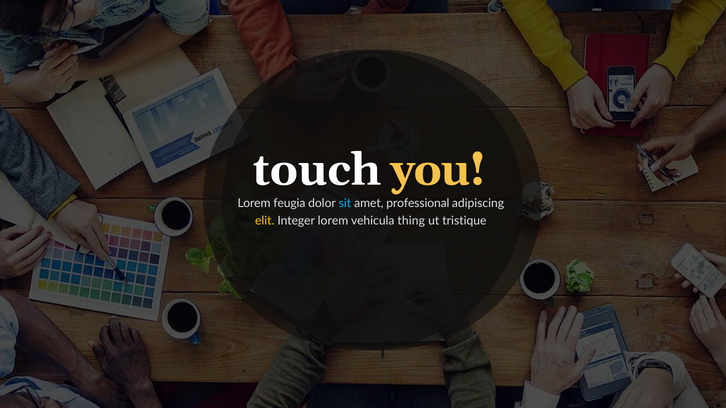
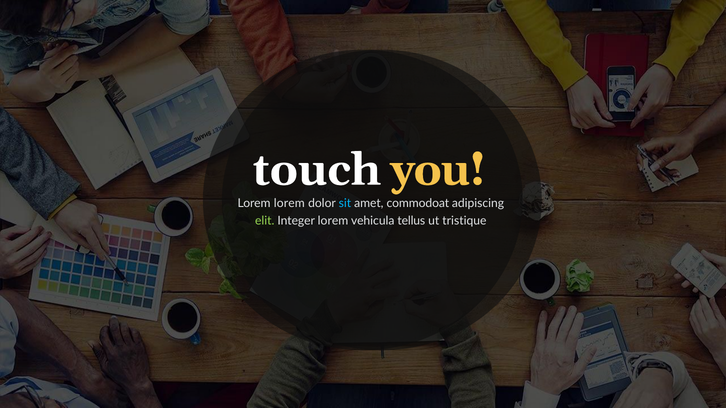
Lorem feugia: feugia -> lorem (289, 204)
professional: professional -> commodoat (418, 204)
elit colour: yellow -> light green (265, 221)
thing: thing -> tellus (411, 221)
